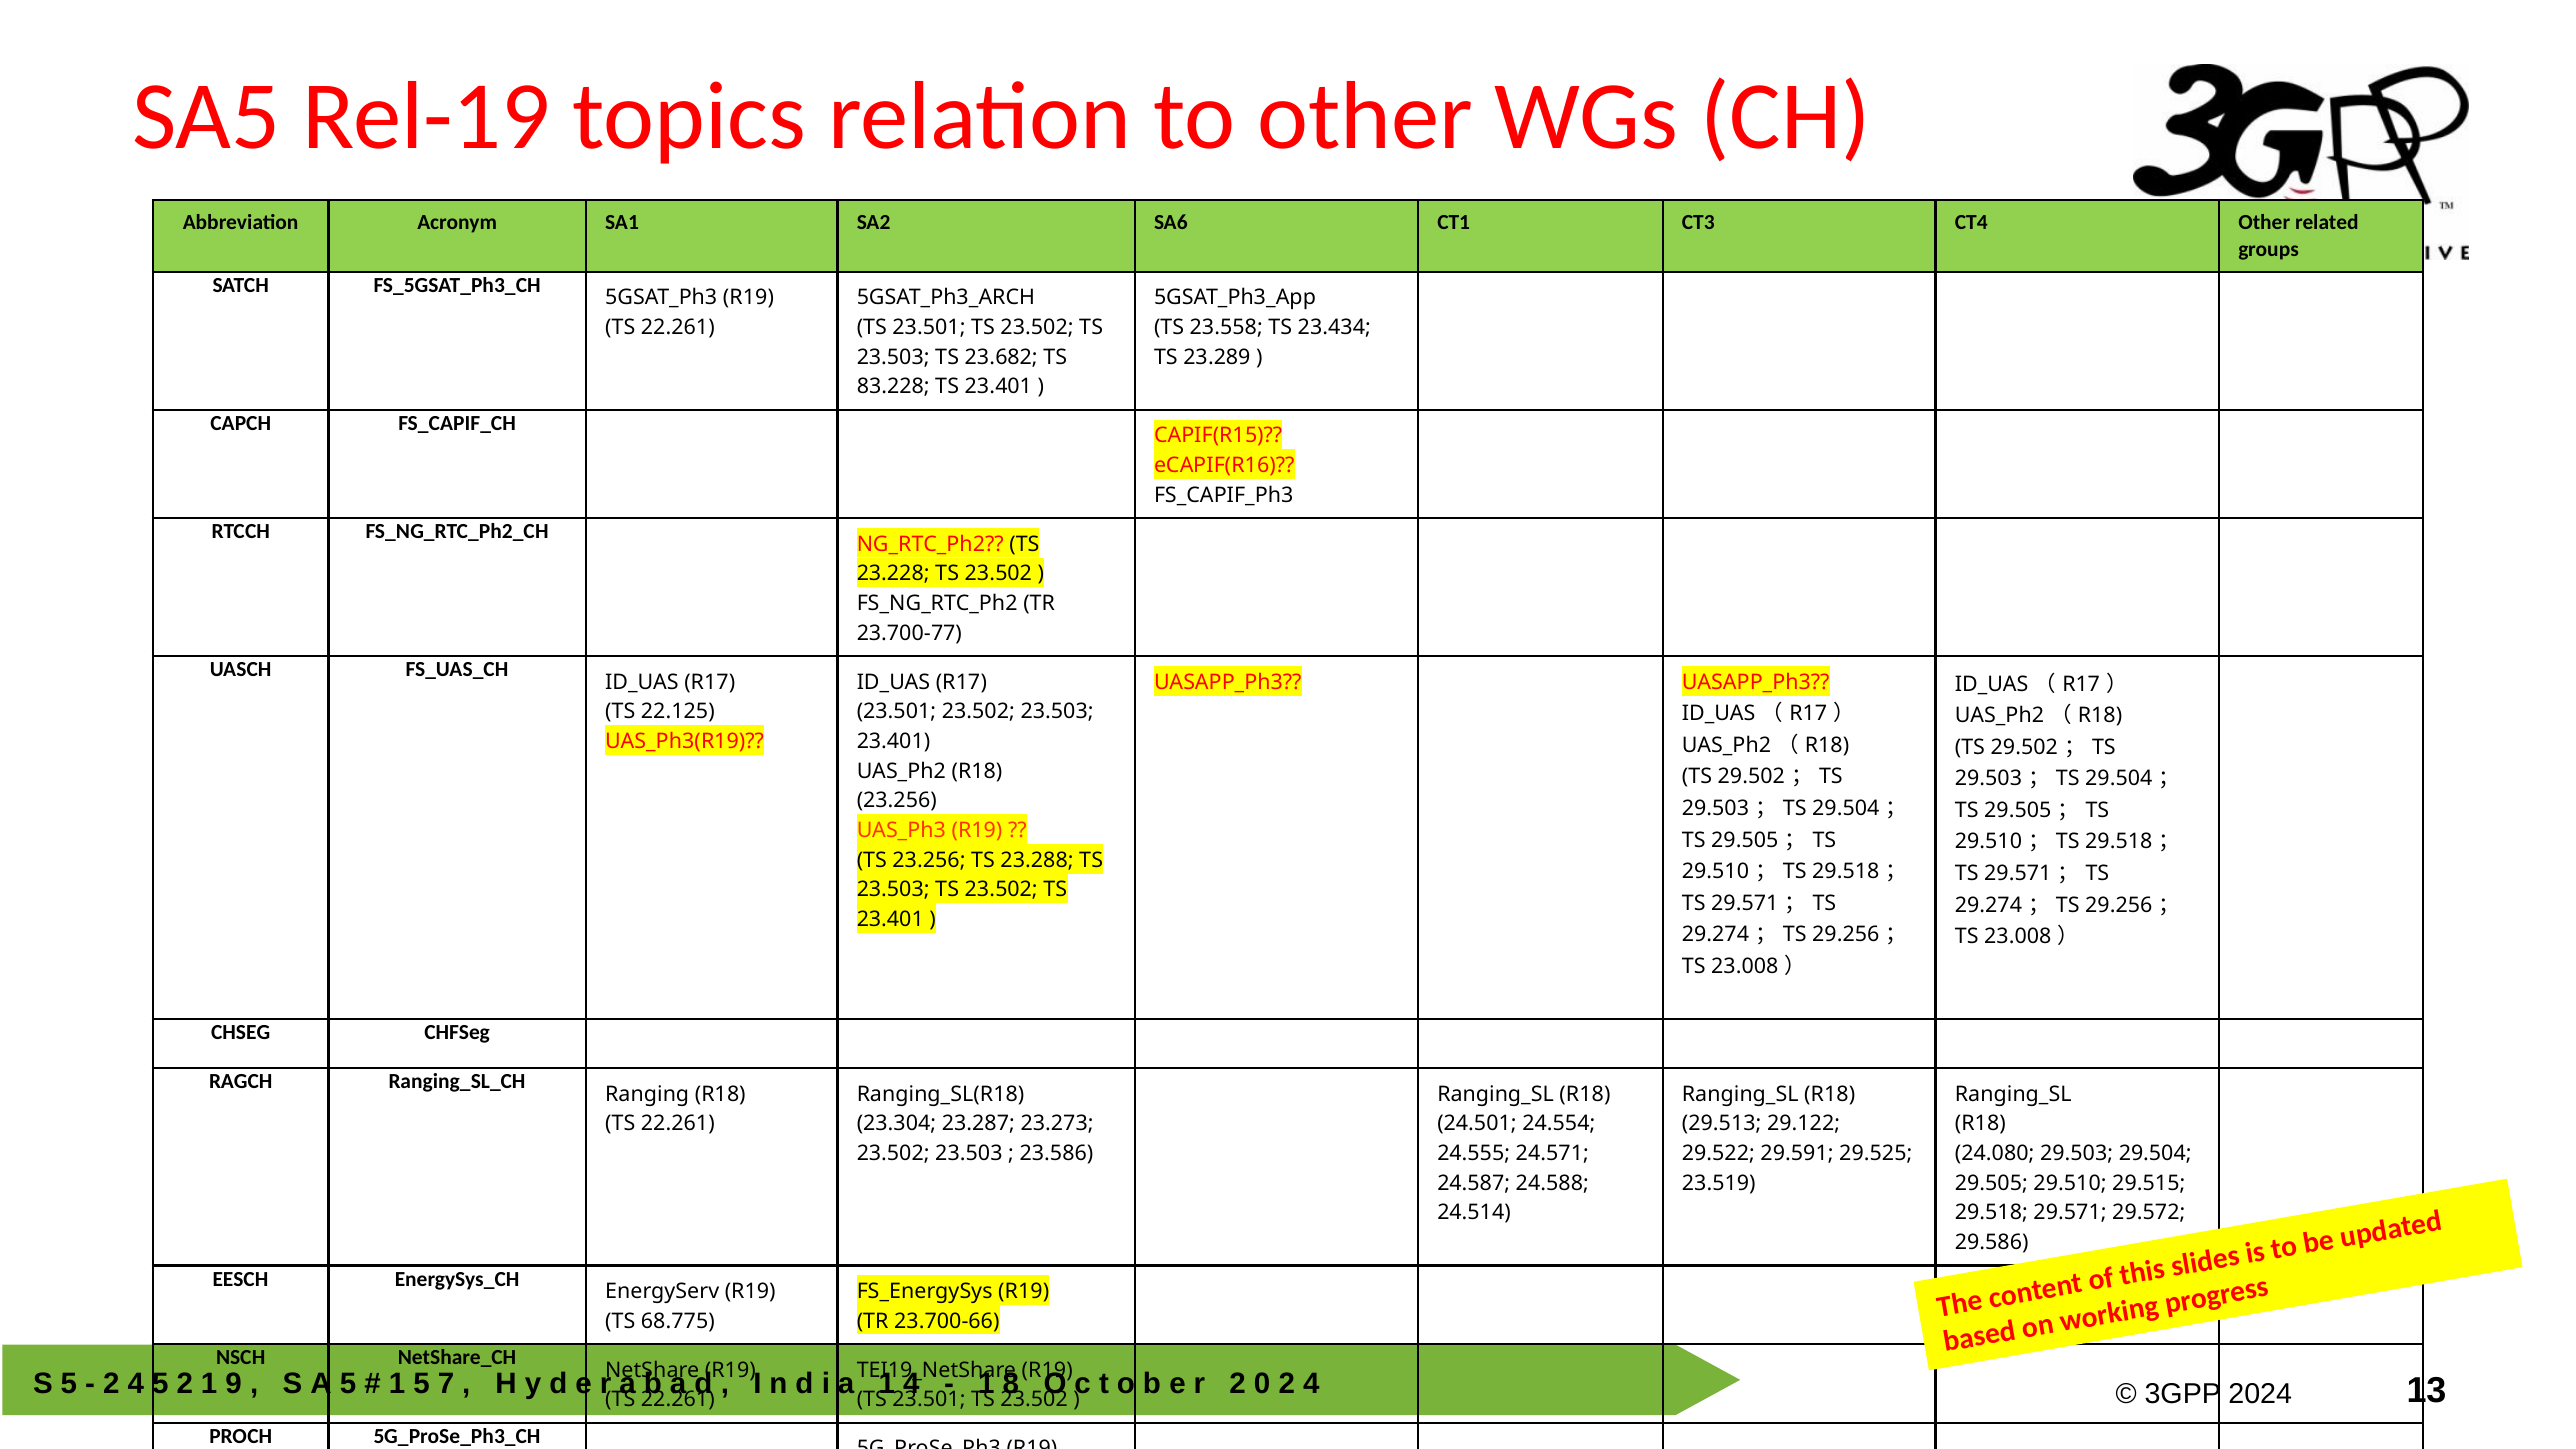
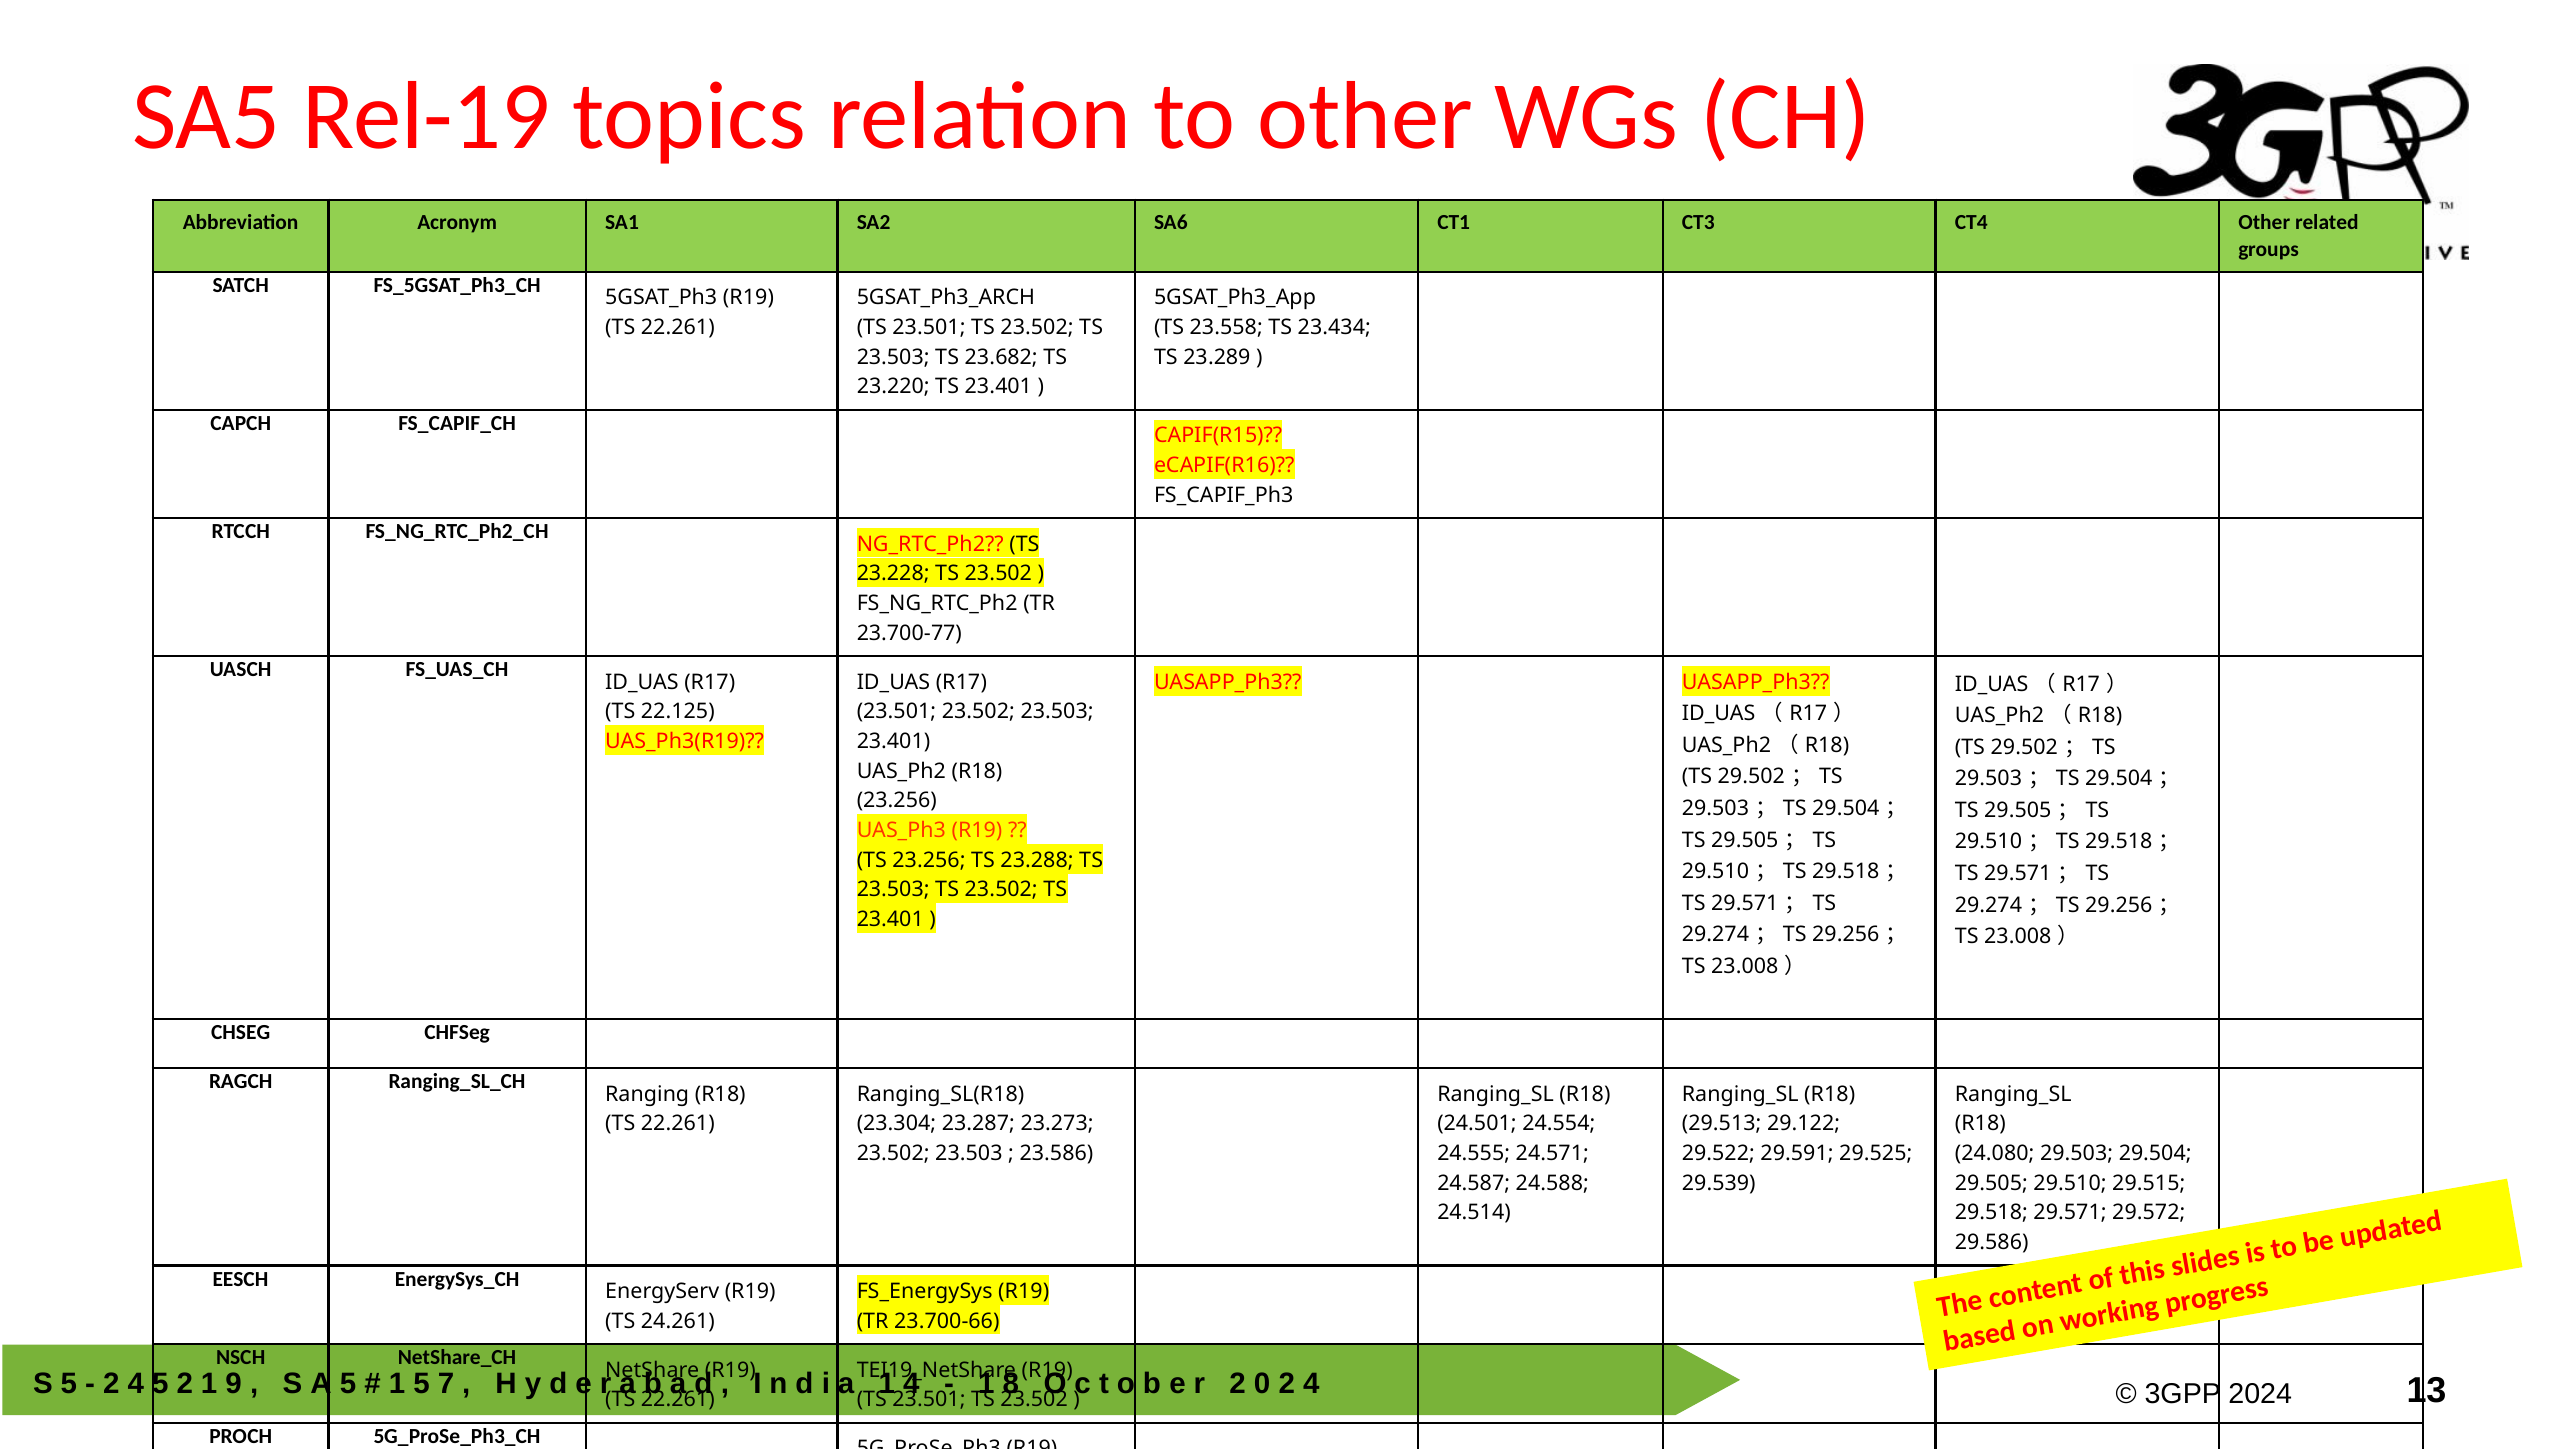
83.228: 83.228 -> 23.220 (893, 387)
23.519: 23.519 -> 29.539 (1719, 1183)
68.775: 68.775 -> 24.261 (678, 1321)
